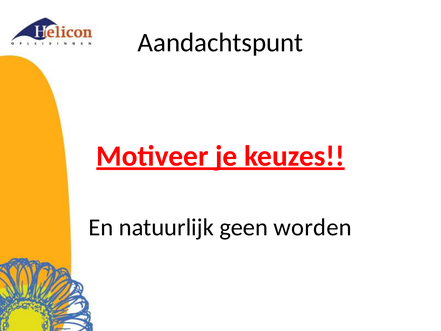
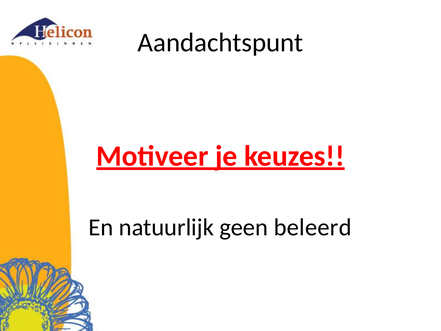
worden: worden -> beleerd (313, 227)
